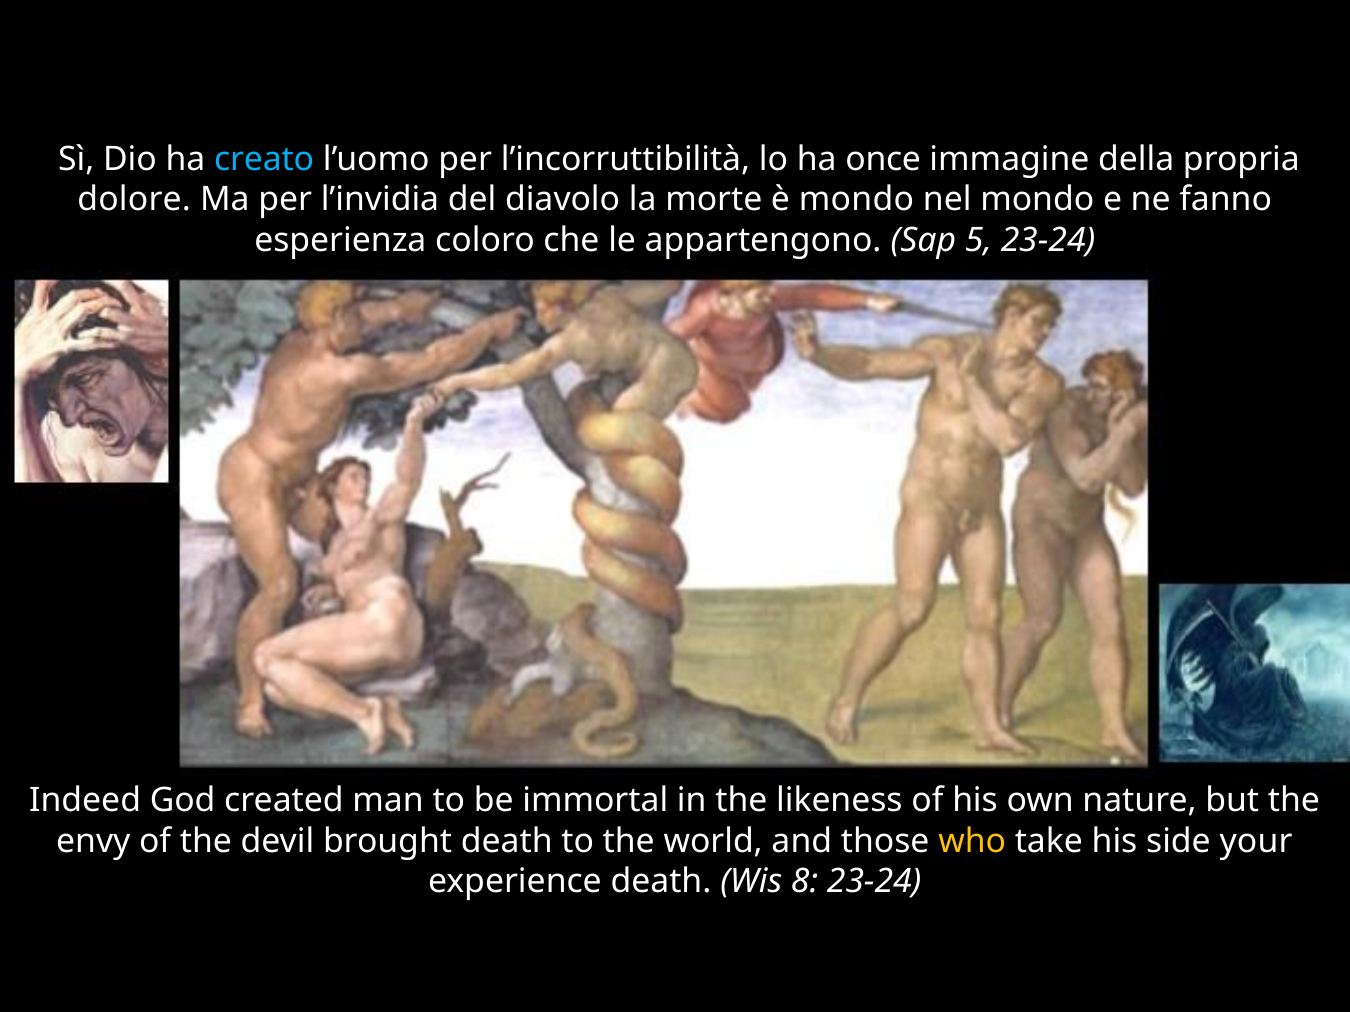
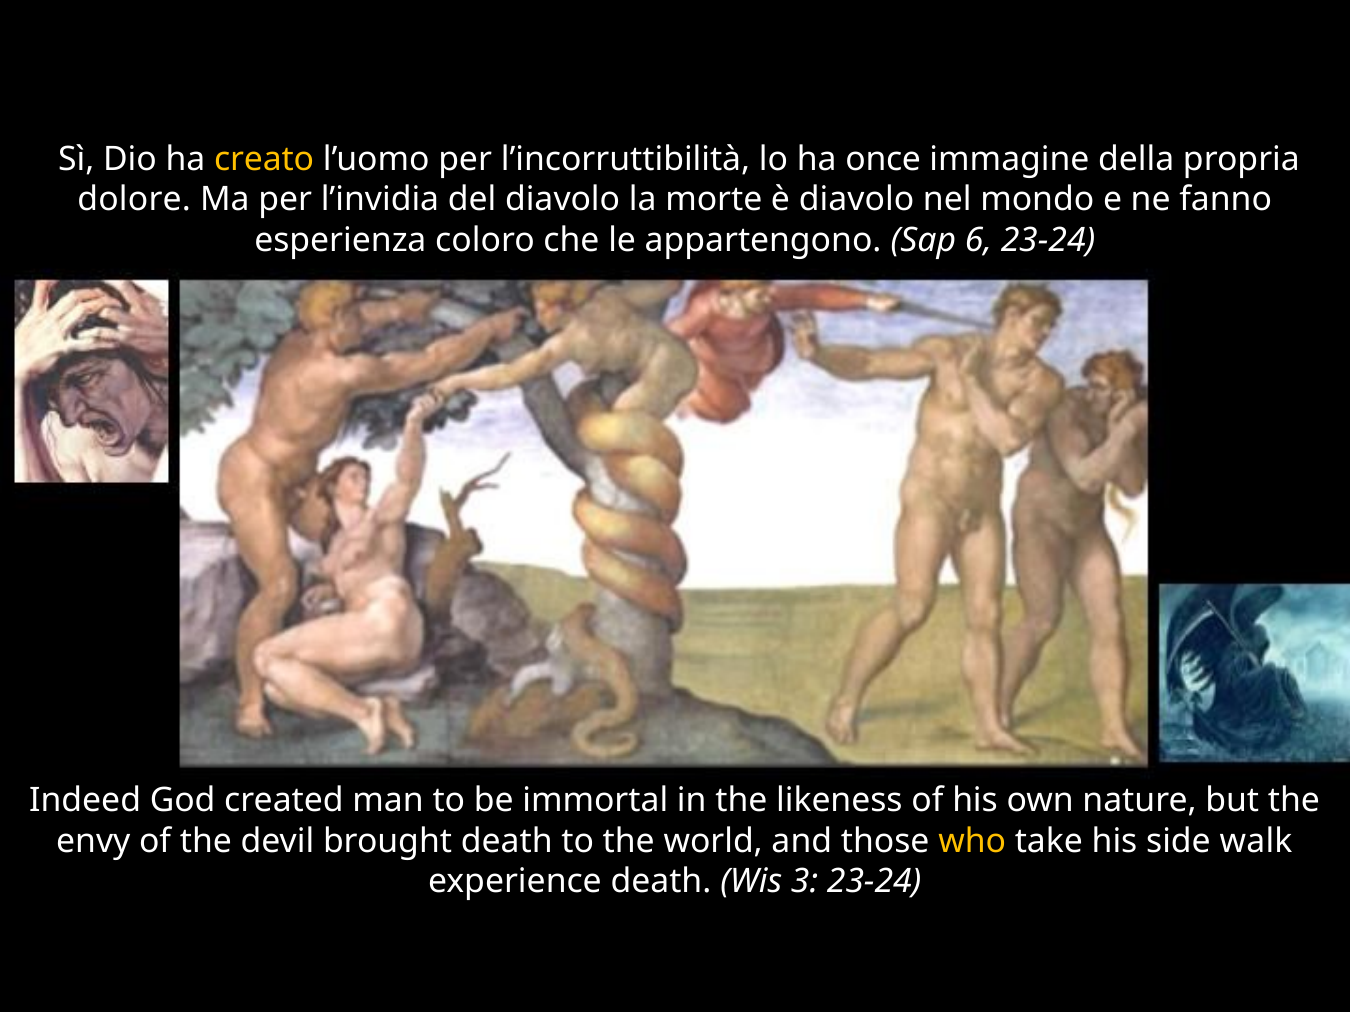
creato colour: light blue -> yellow (264, 159)
è mondo: mondo -> diavolo (857, 200)
5: 5 -> 6 (978, 240)
your: your -> walk (1256, 842)
8: 8 -> 3 (805, 882)
